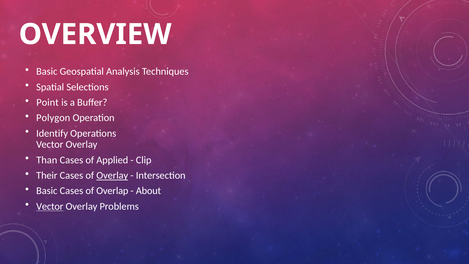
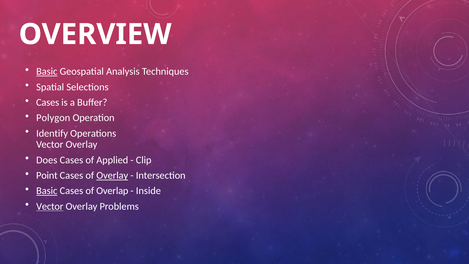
Basic underline: none -> present (47, 71)
Point: Point -> Cases (48, 102)
Than: Than -> Does (47, 160)
Their: Their -> Point (47, 175)
Basic underline: none -> present (47, 191)
About: About -> Inside (148, 191)
